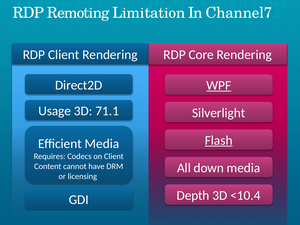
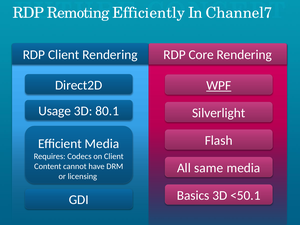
Limitation: Limitation -> Efficiently (149, 13)
71.1: 71.1 -> 80.1 (107, 111)
Flash underline: present -> none (219, 140)
down: down -> same (209, 168)
Depth: Depth -> Basics (193, 195)
<10.4: <10.4 -> <50.1 (245, 195)
